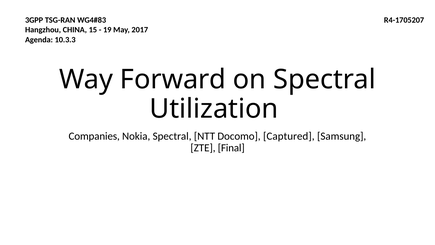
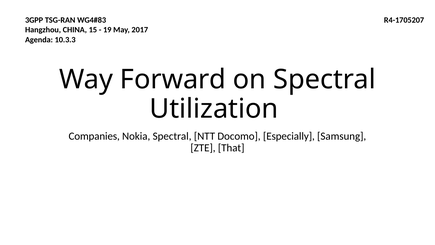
Captured: Captured -> Especially (289, 136)
Final: Final -> That (231, 148)
